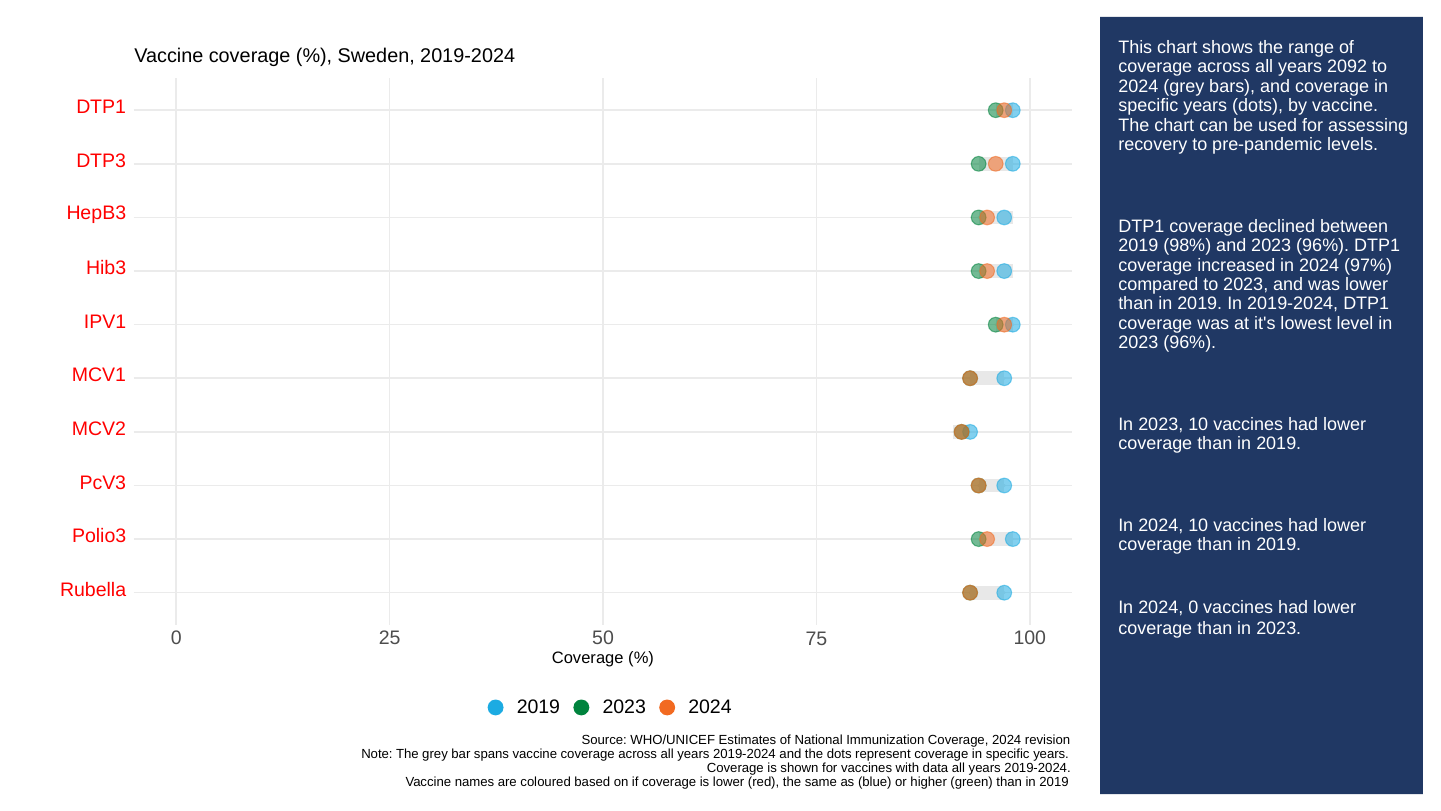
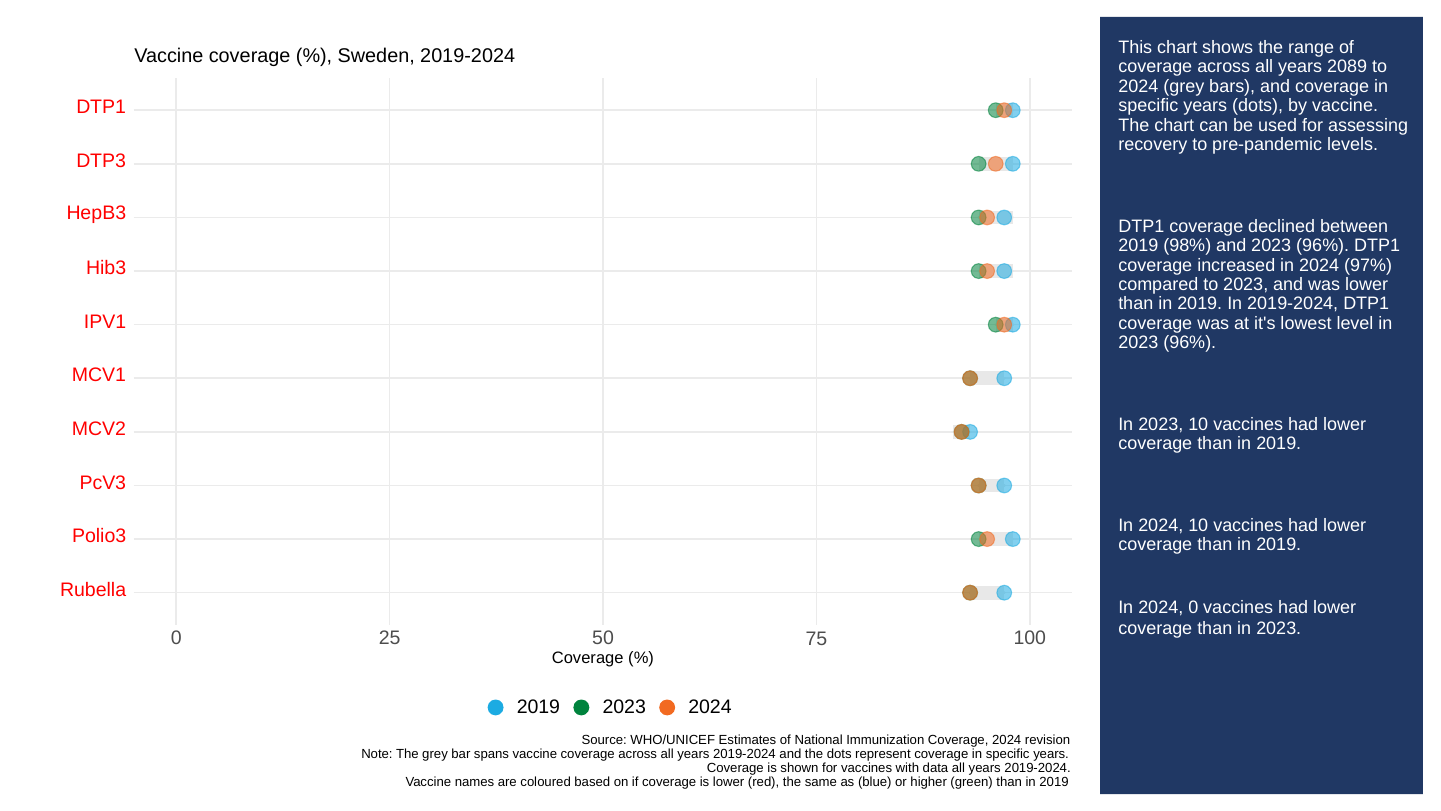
2092: 2092 -> 2089 (1347, 67)
